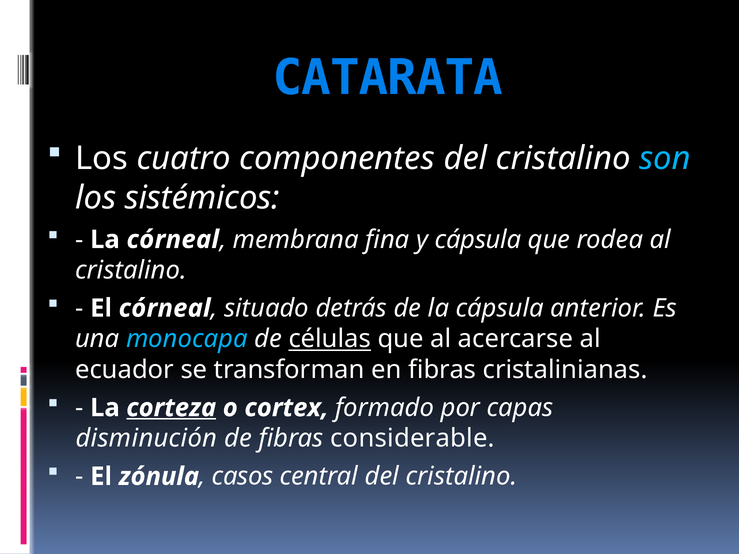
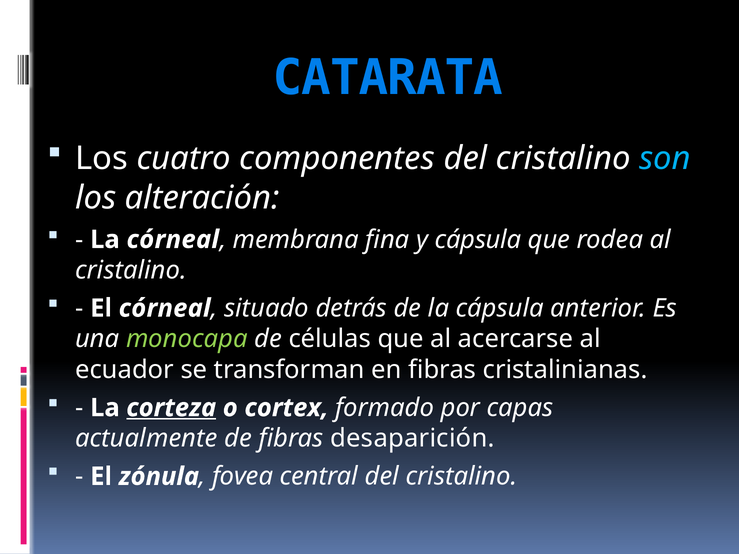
sistémicos: sistémicos -> alteración (202, 198)
monocapa colour: light blue -> light green (187, 339)
células underline: present -> none (330, 339)
disminución: disminución -> actualmente (146, 439)
considerable: considerable -> desaparición (412, 439)
casos: casos -> fovea (243, 477)
